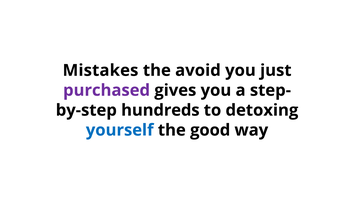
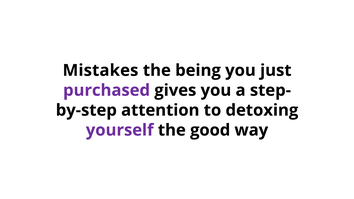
avoid: avoid -> being (198, 70)
hundreds: hundreds -> attention (160, 110)
yourself colour: blue -> purple (120, 130)
